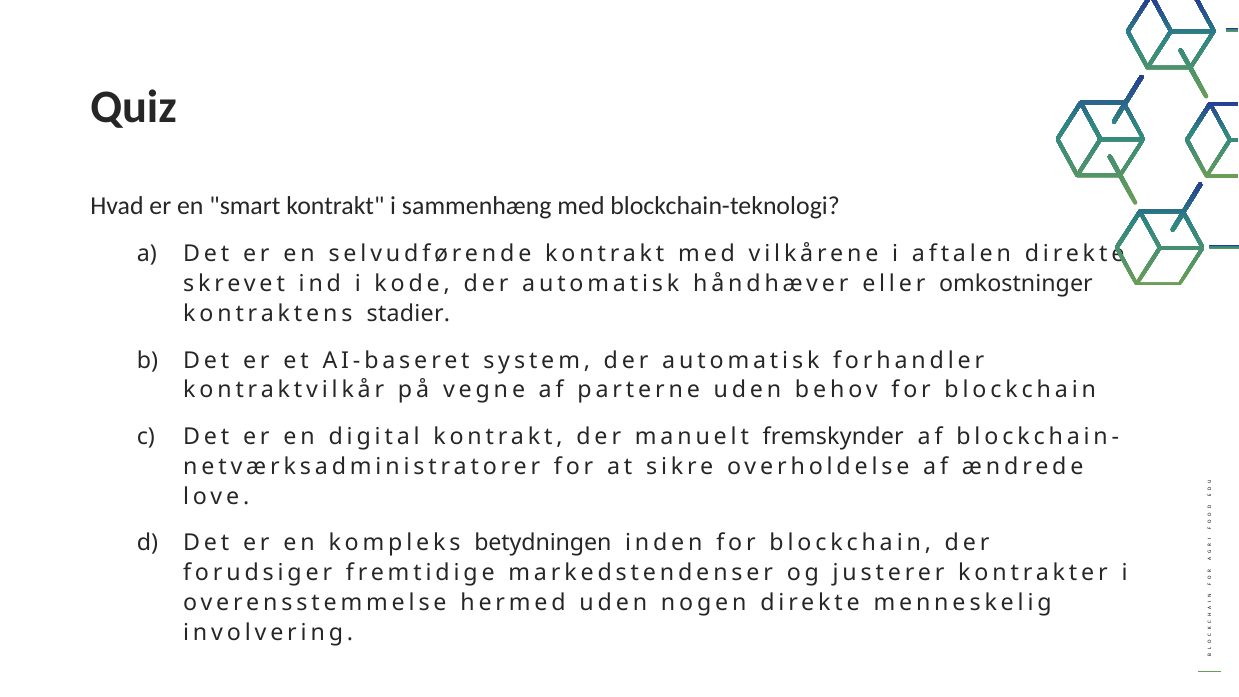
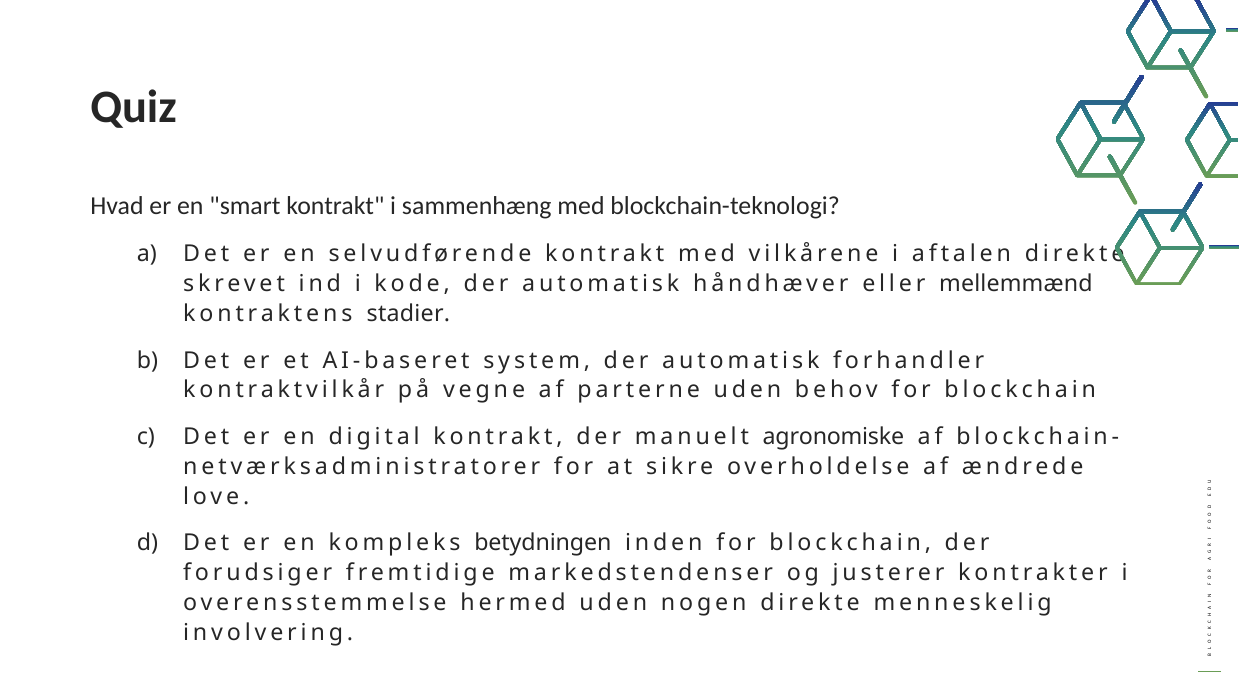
omkostninger: omkostninger -> mellemmænd (1016, 284)
fremskynder: fremskynder -> agronomiske (833, 437)
